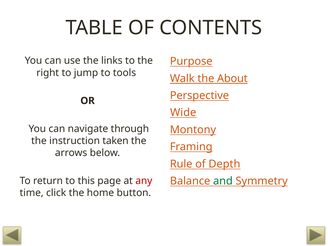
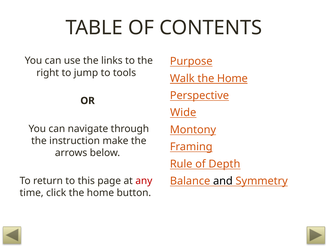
Walk the About: About -> Home (232, 78)
taken: taken -> make (115, 141)
and colour: green -> black (223, 181)
